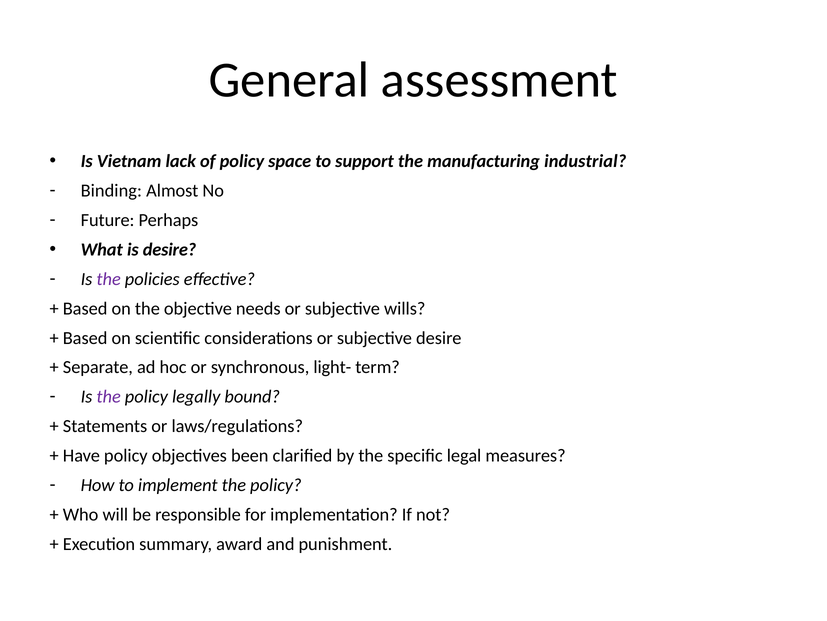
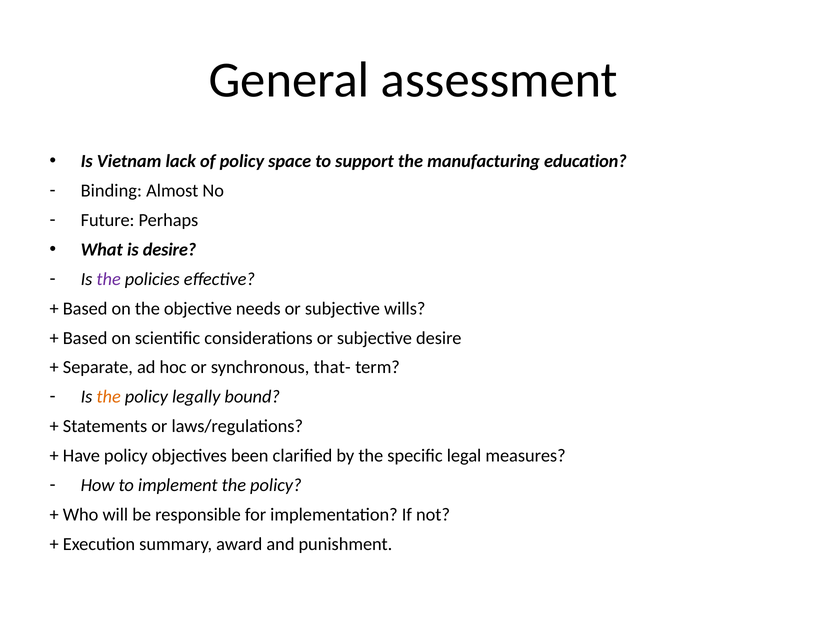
industrial: industrial -> education (585, 161)
light-: light- -> that- (332, 367)
the colour: purple -> orange (109, 396)
